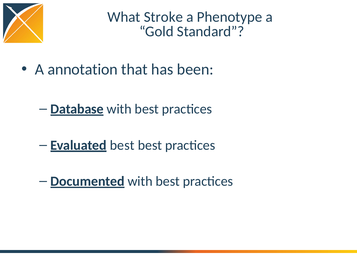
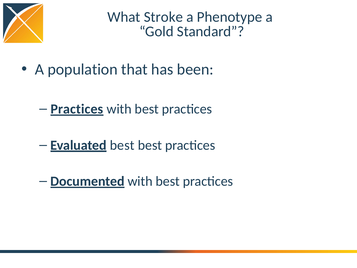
annotation: annotation -> population (83, 69)
Database: Database -> Practices (77, 109)
